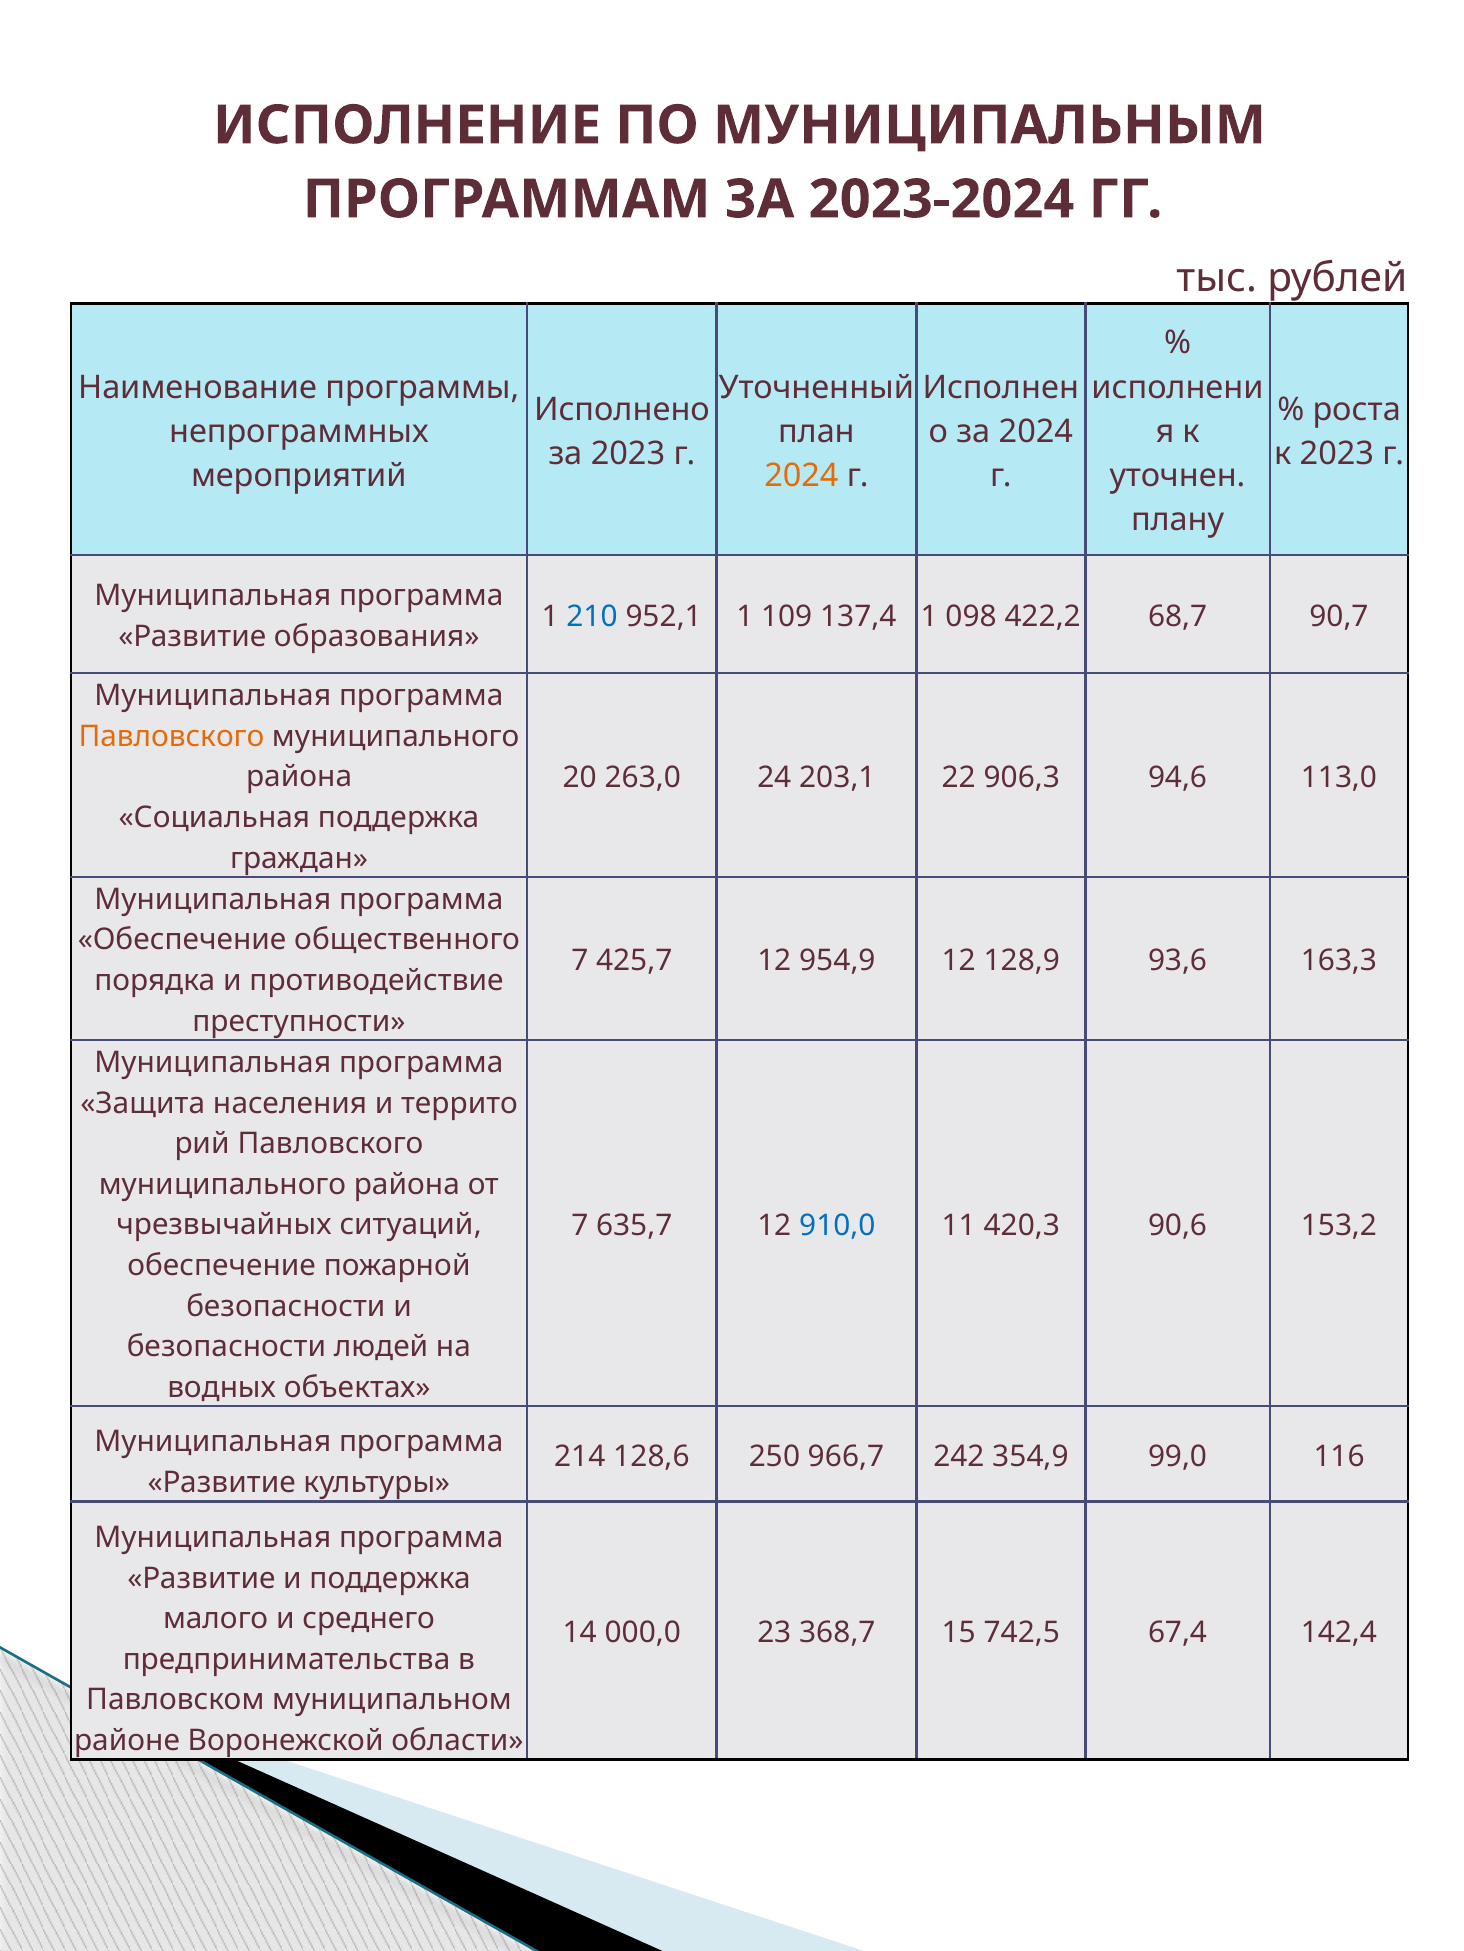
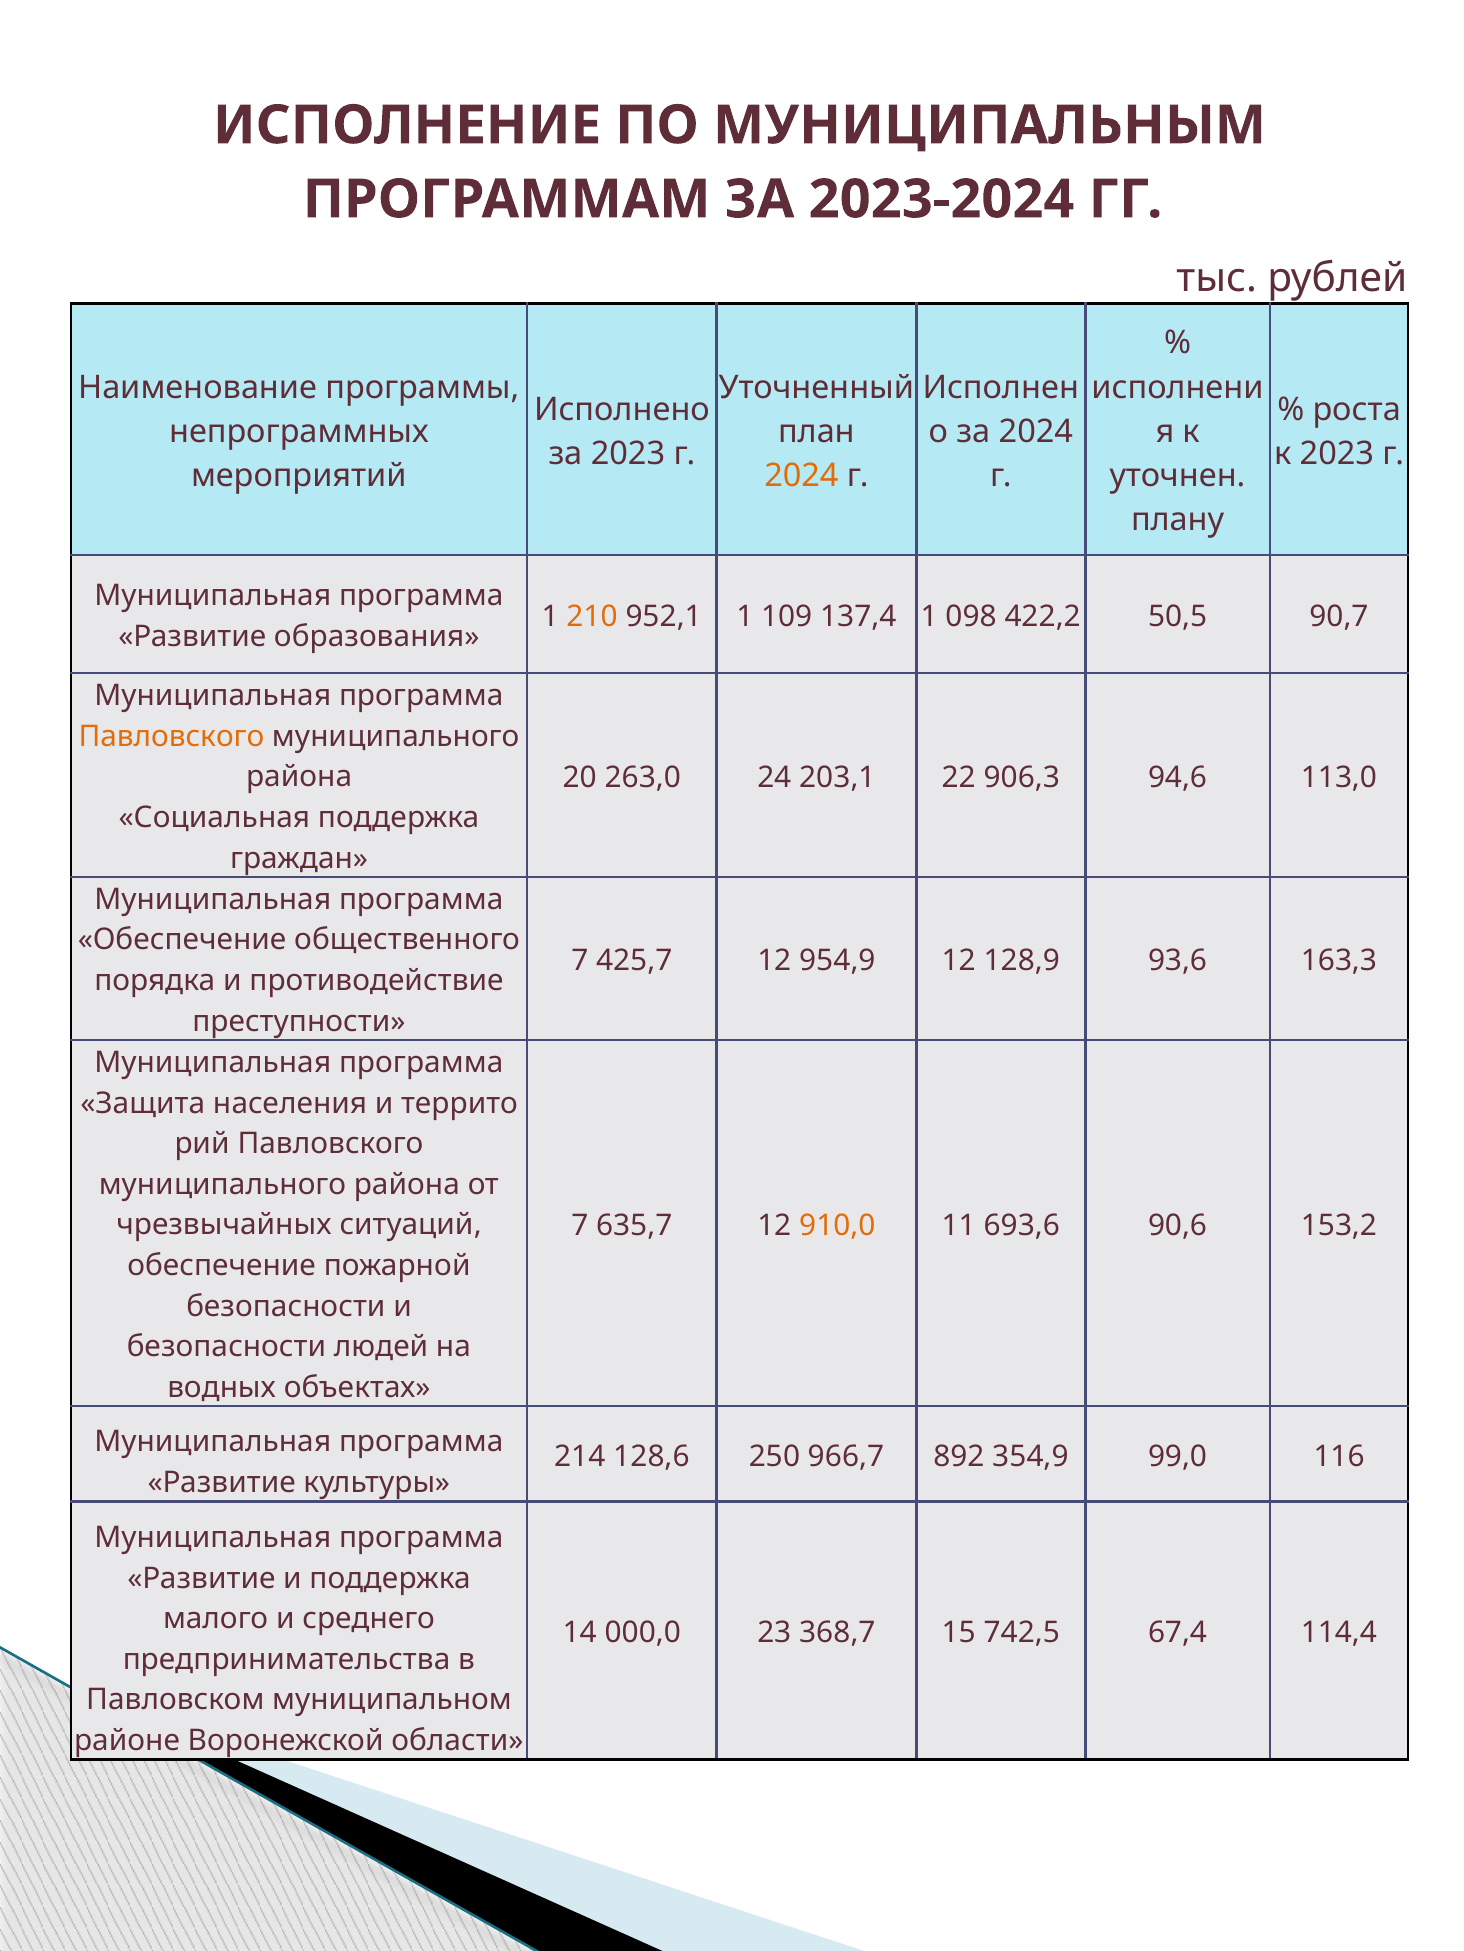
210 colour: blue -> orange (592, 617)
68,7: 68,7 -> 50,5 (1178, 617)
910,0 colour: blue -> orange (837, 1226)
420,3: 420,3 -> 693,6 (1022, 1226)
242: 242 -> 892 (959, 1457)
142,4: 142,4 -> 114,4 (1339, 1634)
